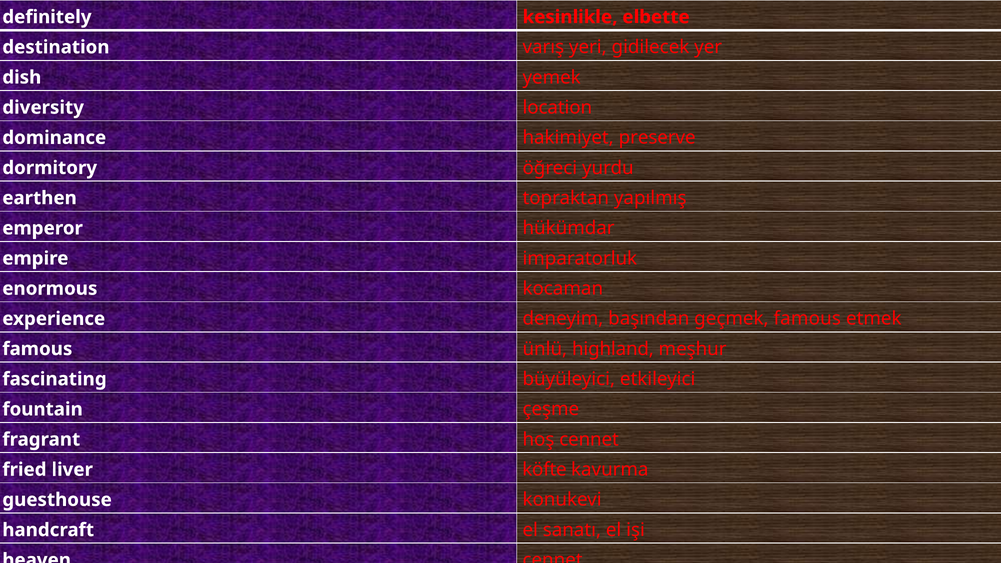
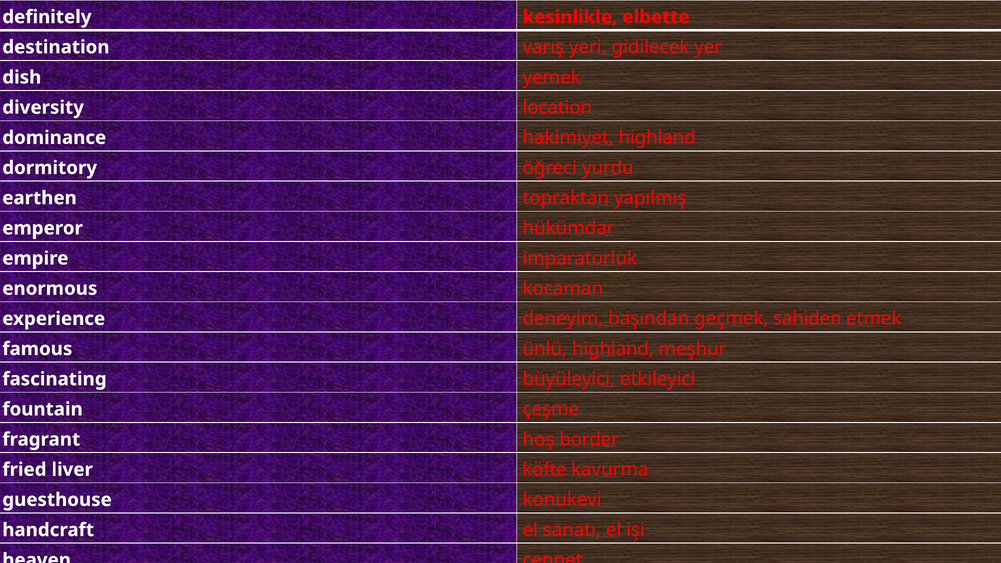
hakimiyet preserve: preserve -> highland (657, 138)
geçmek famous: famous -> sahiden (807, 319)
hoş cennet: cennet -> border (589, 439)
